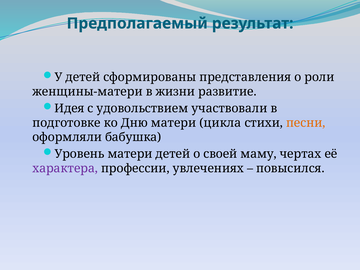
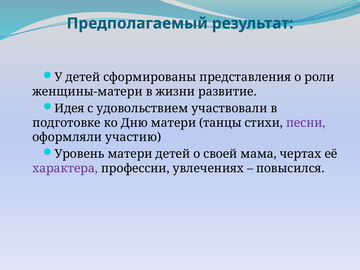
цикла: цикла -> танцы (220, 123)
песни colour: orange -> purple (306, 123)
бабушка: бабушка -> участию (133, 137)
маму: маму -> мама (259, 154)
